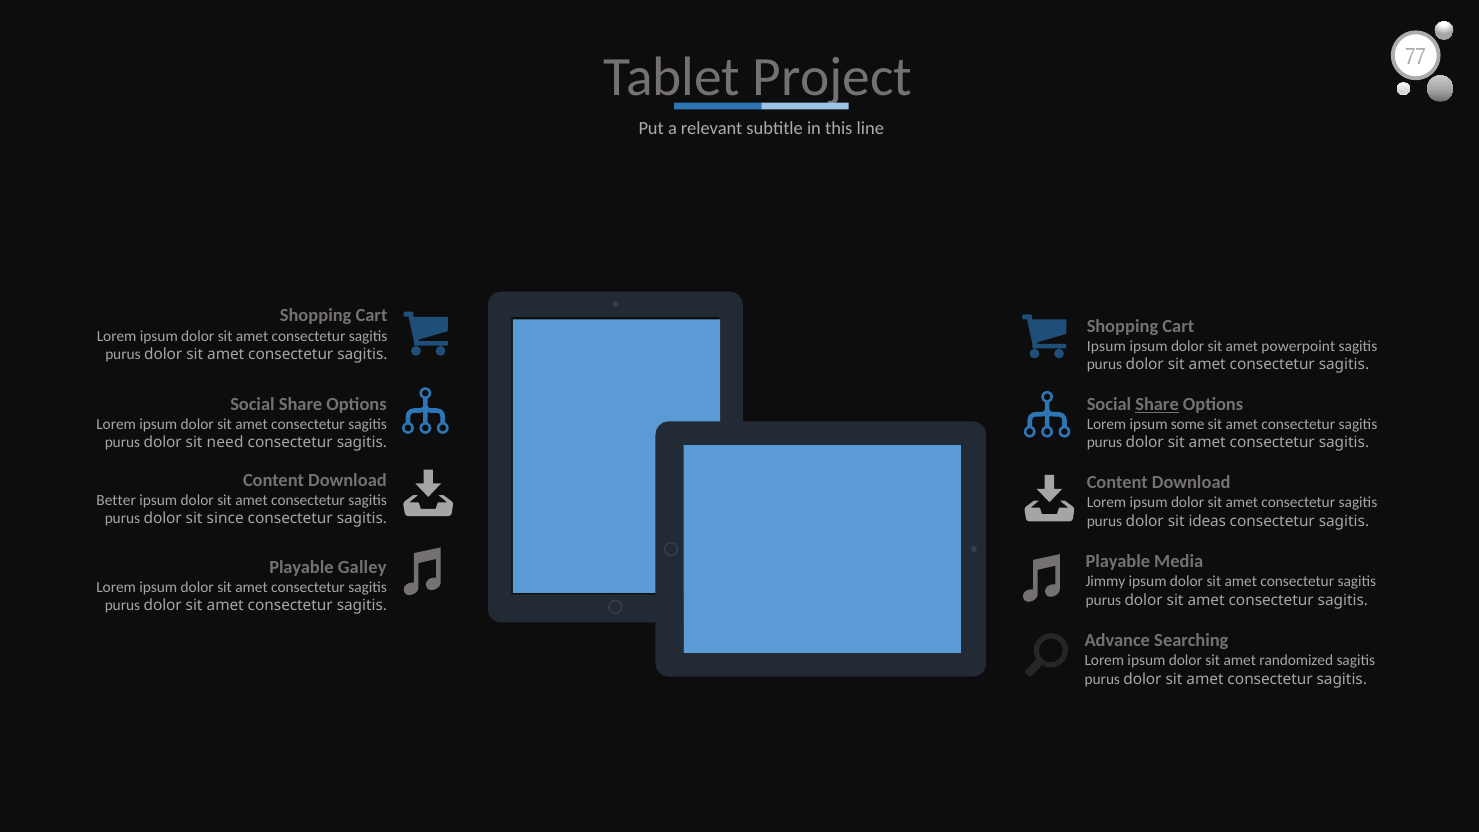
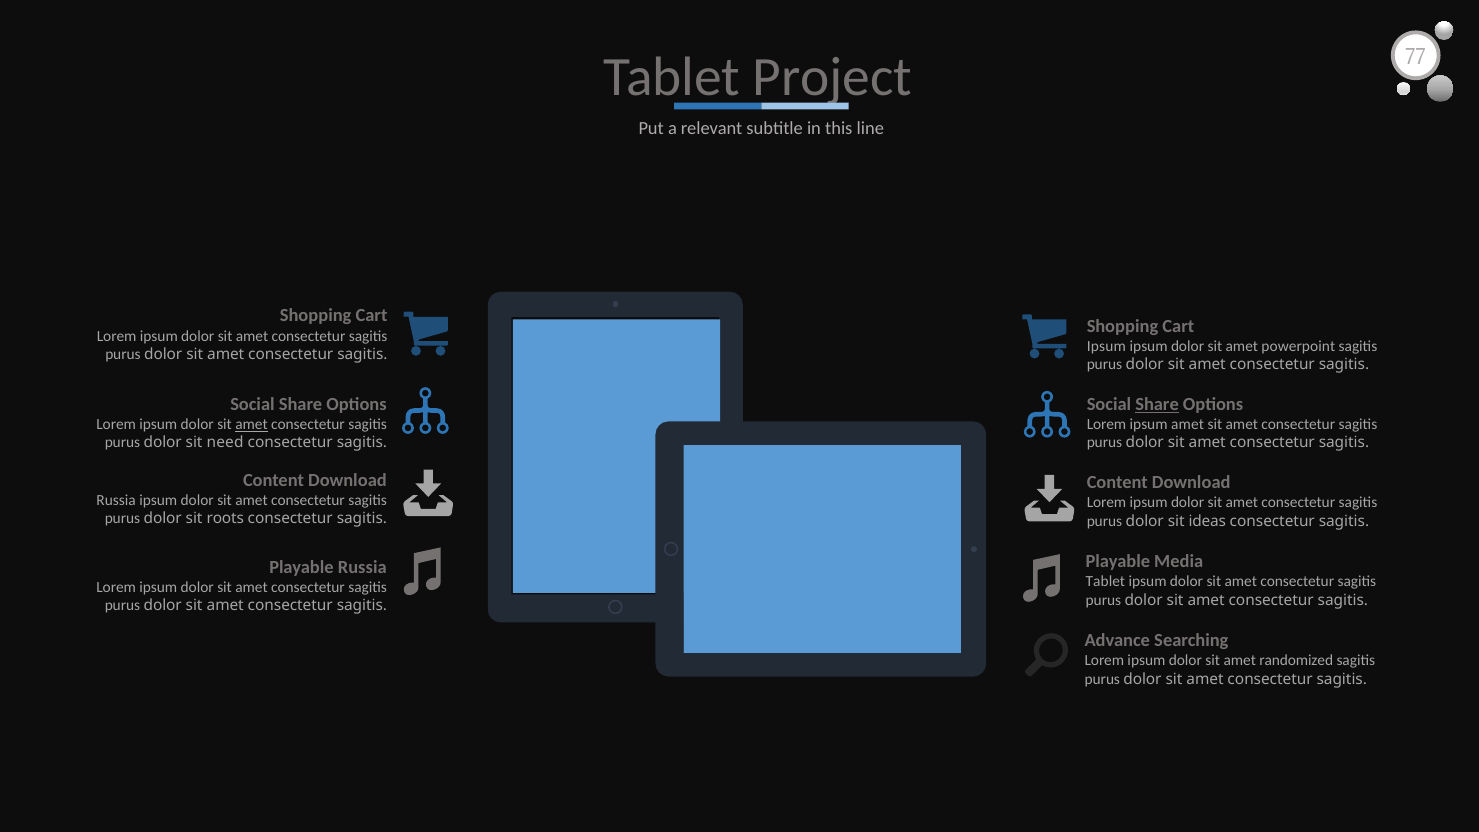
amet underline: none -> present (252, 424)
ipsum some: some -> amet (1188, 424)
Better: Better -> Russia (116, 500)
since: since -> roots (225, 518)
Playable Galley: Galley -> Russia (362, 567)
Jimmy: Jimmy -> Tablet (1105, 582)
